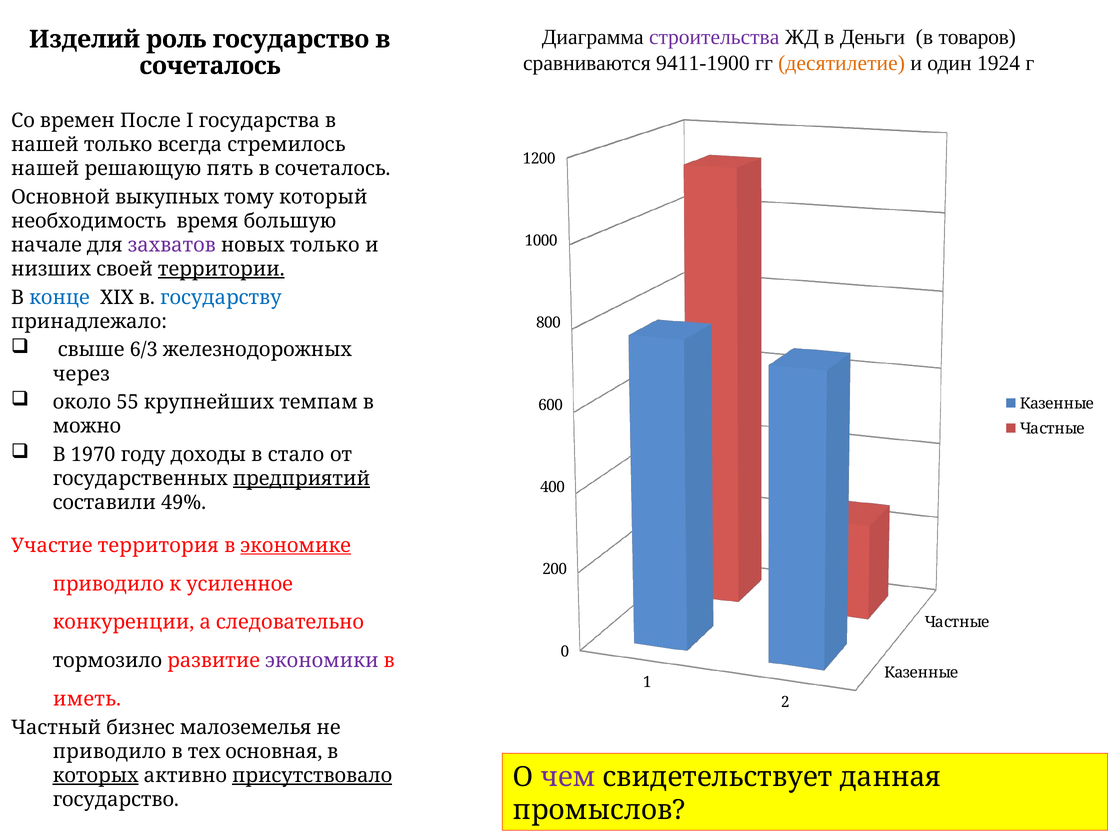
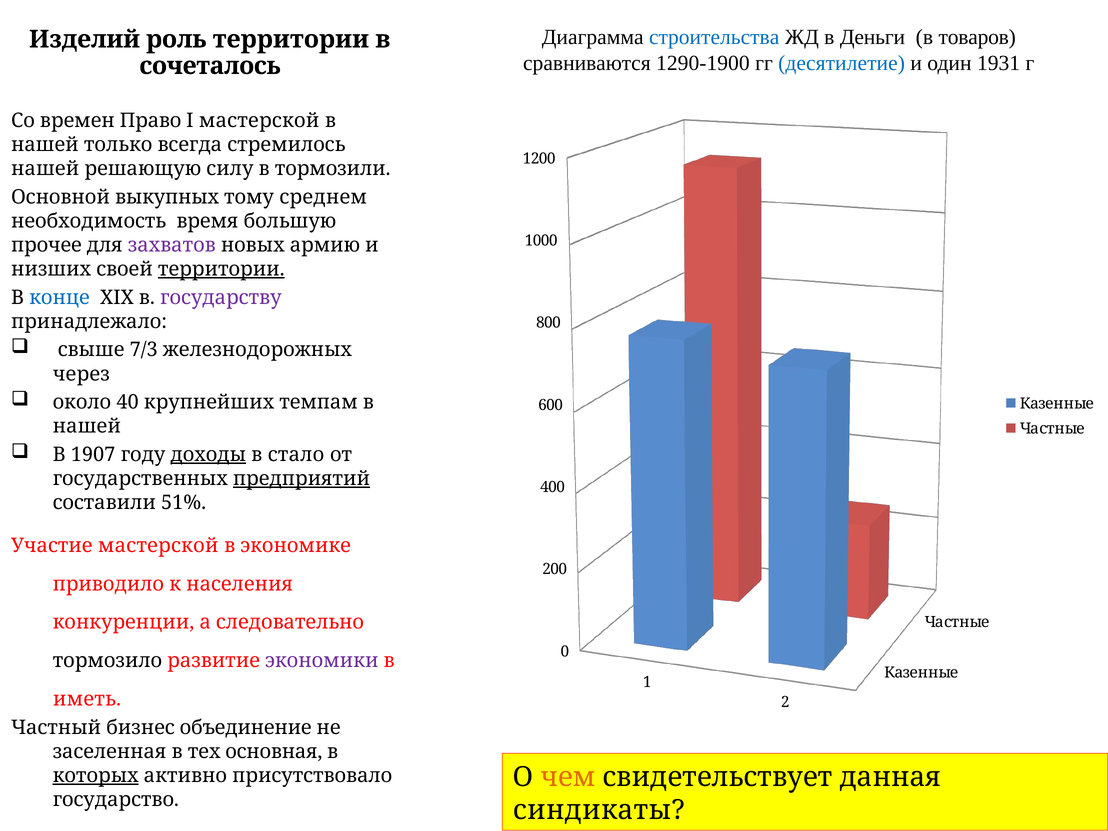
строительства colour: purple -> blue (714, 37)
роль государство: государство -> территории (291, 39)
9411-1900: 9411-1900 -> 1290-1900 (703, 63)
десятилетие colour: orange -> blue (842, 63)
1924: 1924 -> 1931 (999, 63)
После: После -> Право (151, 121)
I государства: государства -> мастерской (259, 121)
пять: пять -> силу (230, 169)
сочеталось: сочеталось -> тормозили (333, 169)
который: который -> среднем (323, 197)
начале: начале -> прочее (46, 245)
новых только: только -> армию (325, 245)
государству colour: blue -> purple (221, 297)
6/3: 6/3 -> 7/3 (144, 350)
55: 55 -> 40 (128, 402)
можно: можно -> нашей (87, 426)
1970: 1970 -> 1907 (93, 455)
доходы underline: none -> present (208, 455)
49%: 49% -> 51% (184, 503)
Участие территория: территория -> мастерской (158, 545)
экономике underline: present -> none (296, 545)
усиленное: усиленное -> населения (240, 584)
малоземелья: малоземелья -> объединение (246, 728)
приводило: приводило -> заселенная (110, 752)
чем colour: purple -> orange (568, 777)
присутствовало underline: present -> none (312, 776)
промыслов: промыслов -> синдикаты (599, 810)
